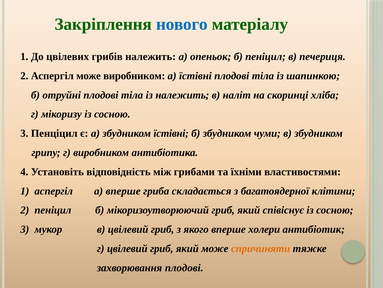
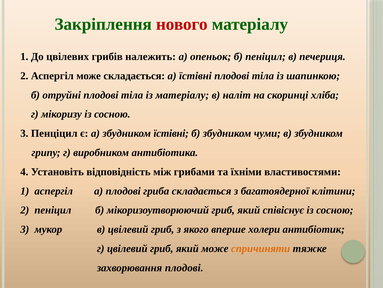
нового colour: blue -> red (182, 24)
може виробником: виробником -> складається (134, 76)
із належить: належить -> матеріалу (182, 95)
а вперше: вперше -> плодові (123, 191)
